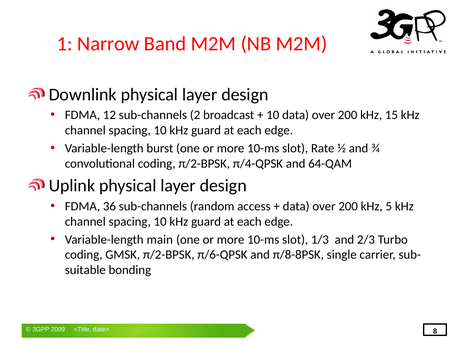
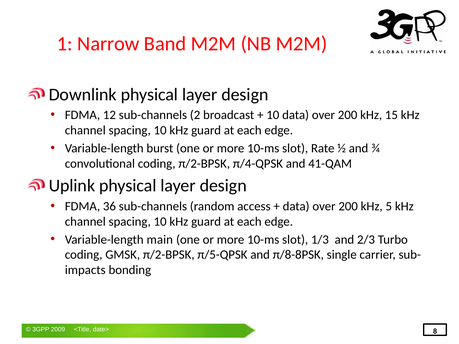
64-QAM: 64-QAM -> 41-QAM (330, 164)
π/6-QPSK: π/6-QPSK -> π/5-QPSK (222, 255)
suitable: suitable -> impacts (85, 270)
